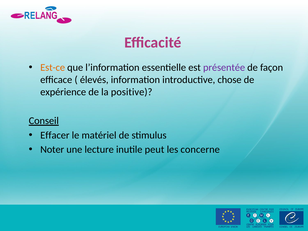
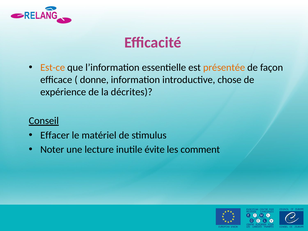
présentée colour: purple -> orange (224, 67)
élevés: élevés -> donne (94, 80)
positive: positive -> décrites (132, 92)
peut: peut -> évite (155, 150)
concerne: concerne -> comment (200, 150)
